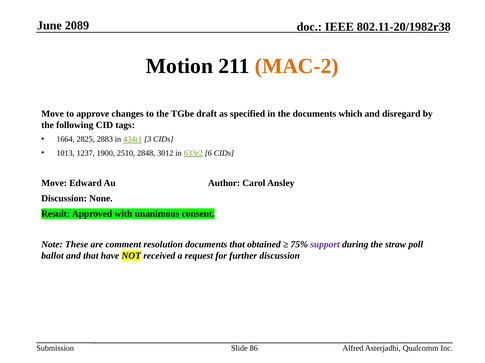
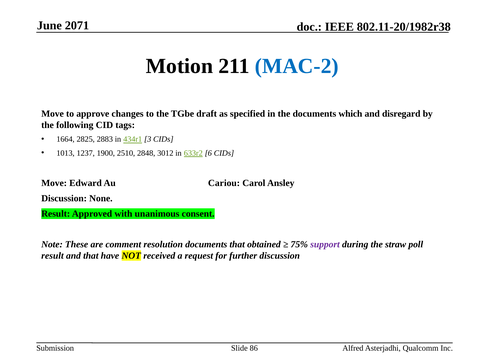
2089: 2089 -> 2071 (77, 26)
MAC-2 colour: orange -> blue (297, 66)
Author: Author -> Cariou (224, 183)
ballot: ballot -> result (52, 256)
